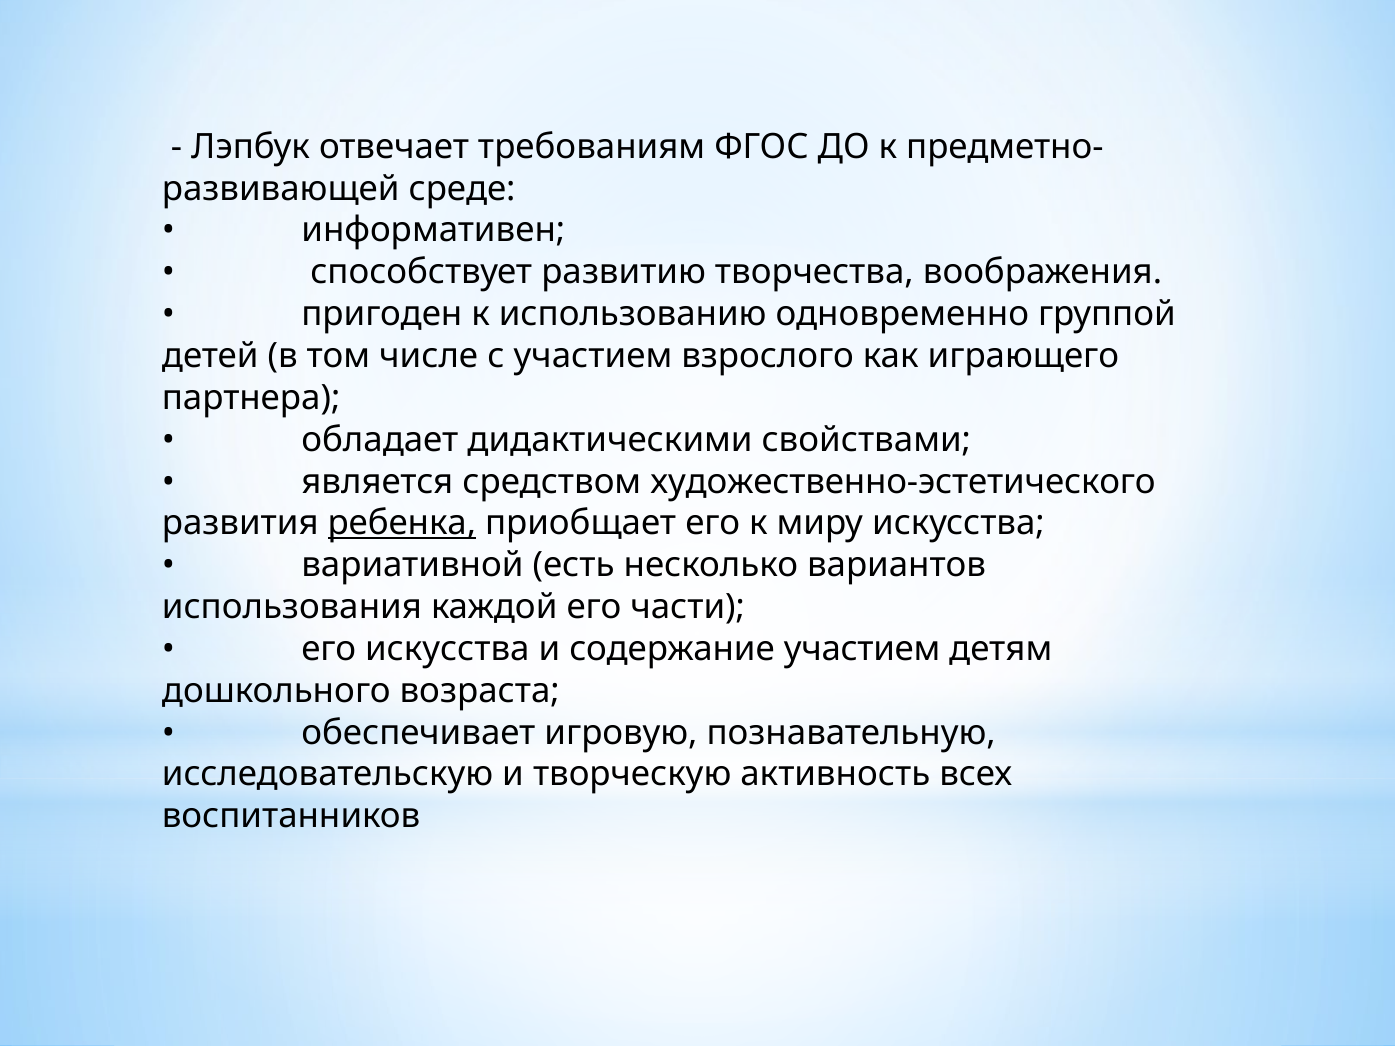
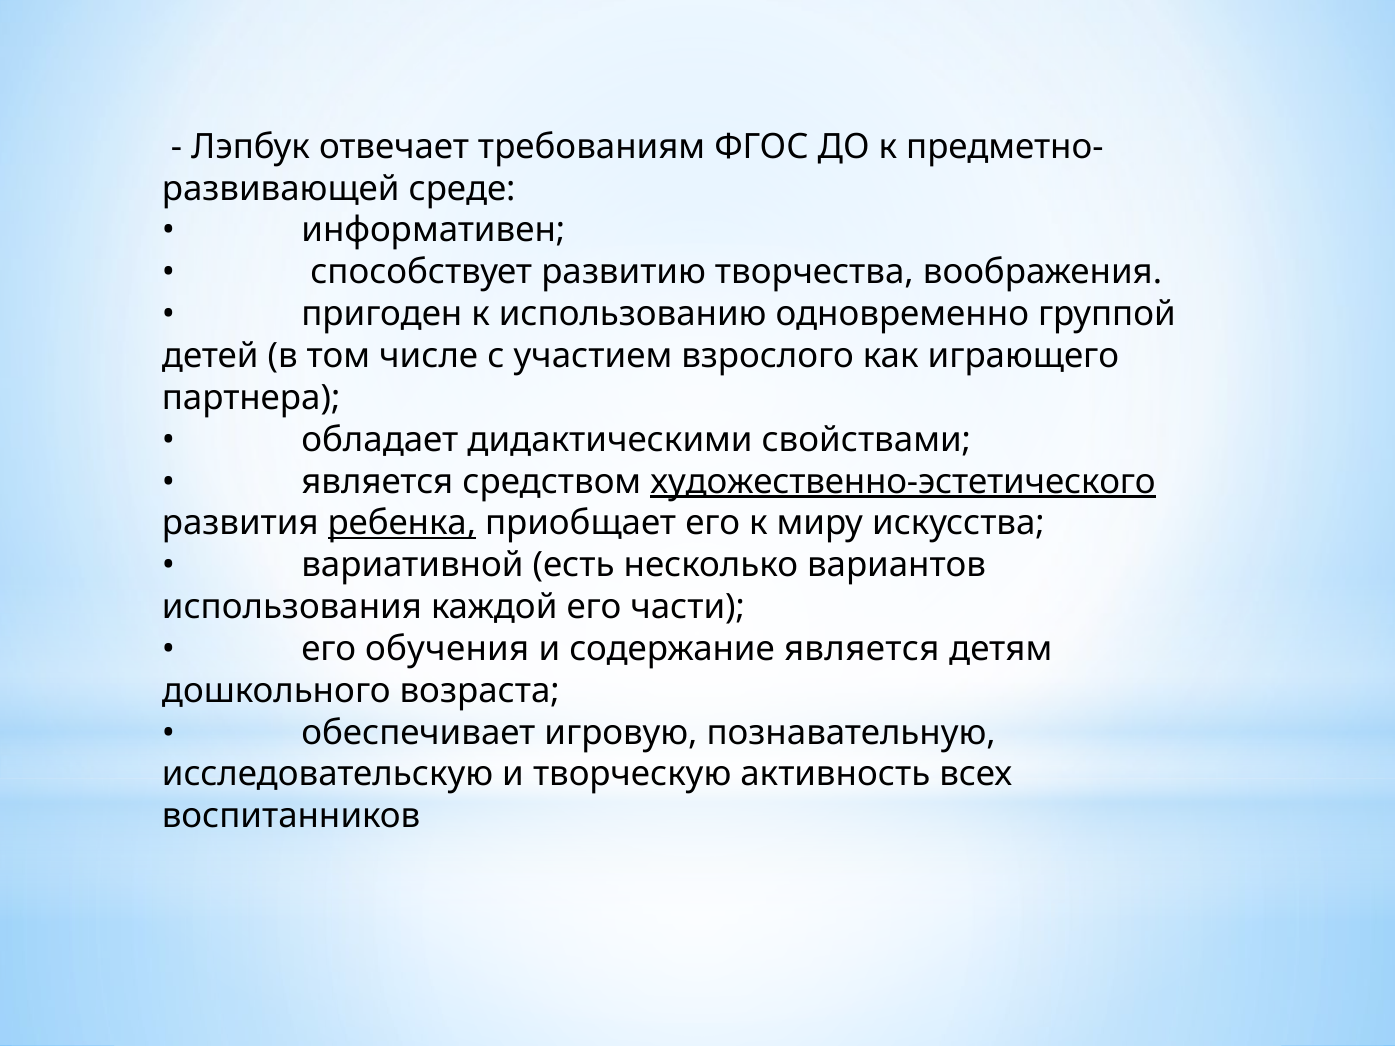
художественно-эстетического underline: none -> present (903, 482)
его искусства: искусства -> обучения (447, 649)
содержание участием: участием -> является (862, 649)
